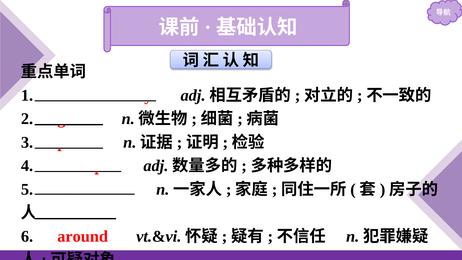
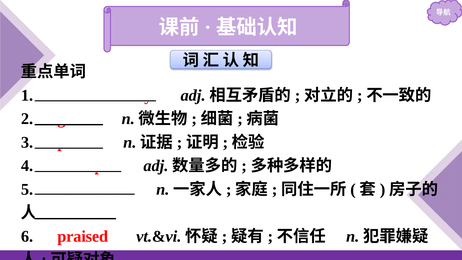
around: around -> praised (83, 236)
